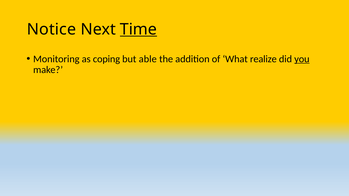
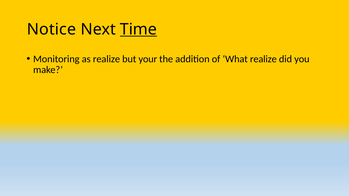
as coping: coping -> realize (106, 59)
able: able -> your (148, 59)
you underline: present -> none (302, 59)
